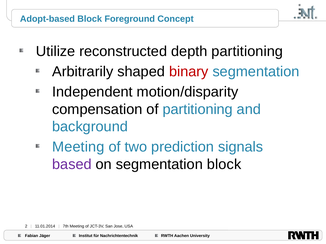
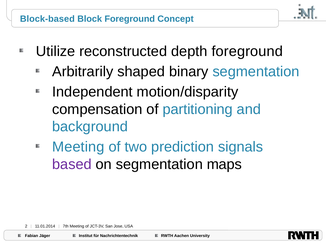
Adopt-based: Adopt-based -> Block-based (47, 19)
depth partitioning: partitioning -> foreground (247, 51)
binary colour: red -> black (189, 72)
segmentation block: block -> maps (224, 165)
